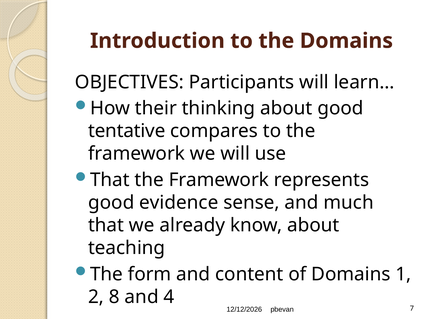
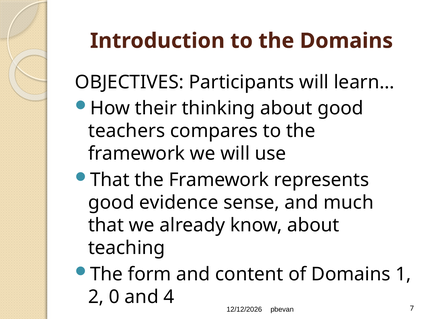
tentative: tentative -> teachers (127, 131)
8: 8 -> 0 (114, 297)
